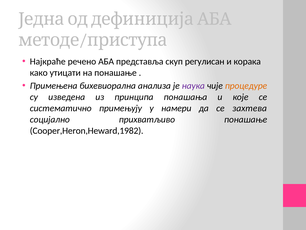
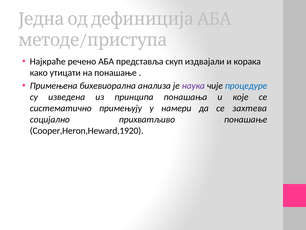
регулисан: регулисан -> издвајали (205, 61)
процедуре colour: orange -> blue (246, 86)
Cooper,Heron,Heward,1982: Cooper,Heron,Heward,1982 -> Cooper,Heron,Heward,1920 (87, 130)
